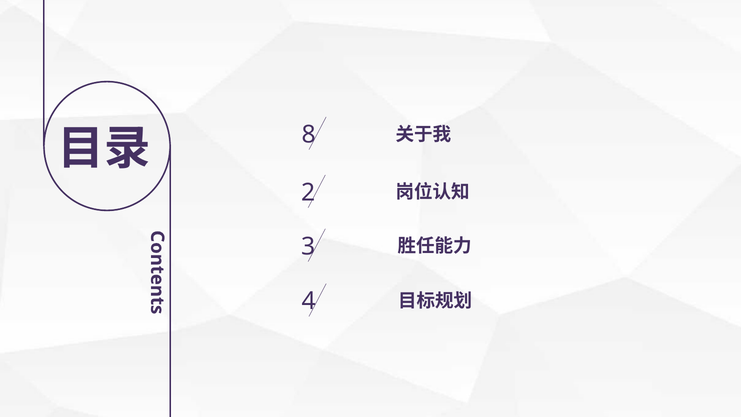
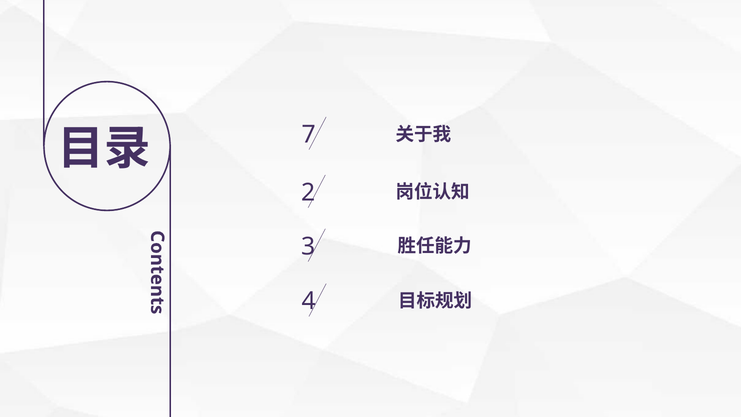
8: 8 -> 7 (309, 134)
